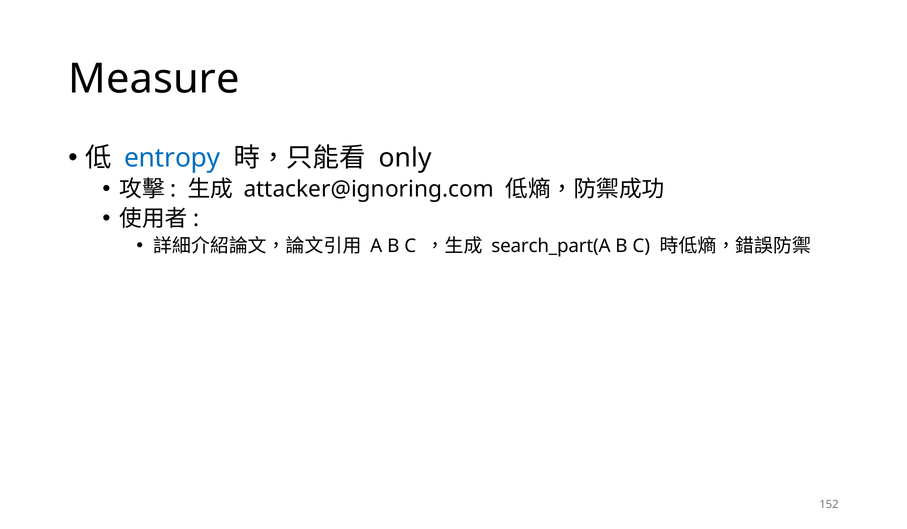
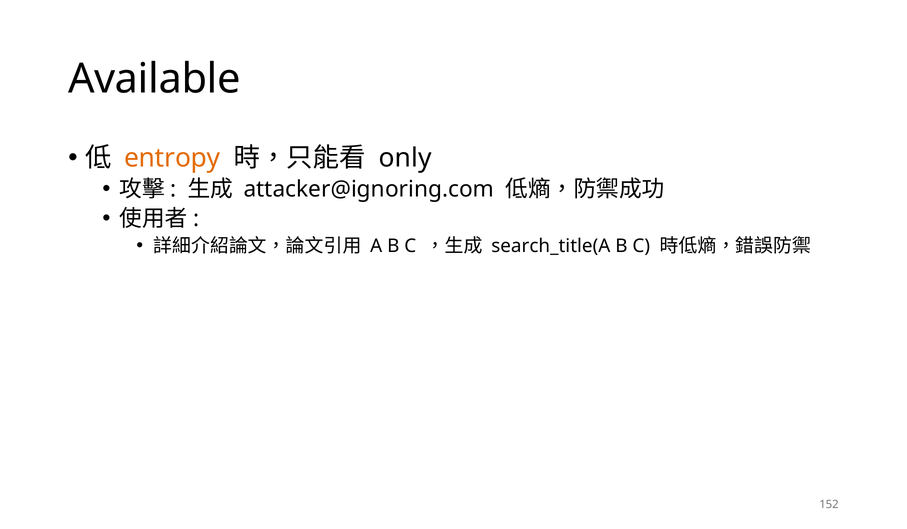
Measure: Measure -> Available (154, 79)
entropy colour: blue -> orange (172, 158)
search_part(A: search_part(A -> search_title(A (551, 246)
